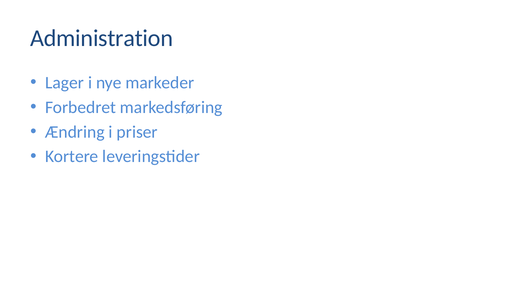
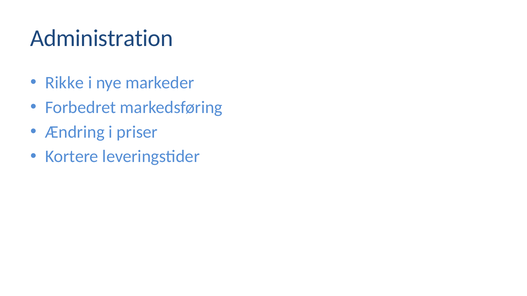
Lager: Lager -> Rikke (65, 83)
